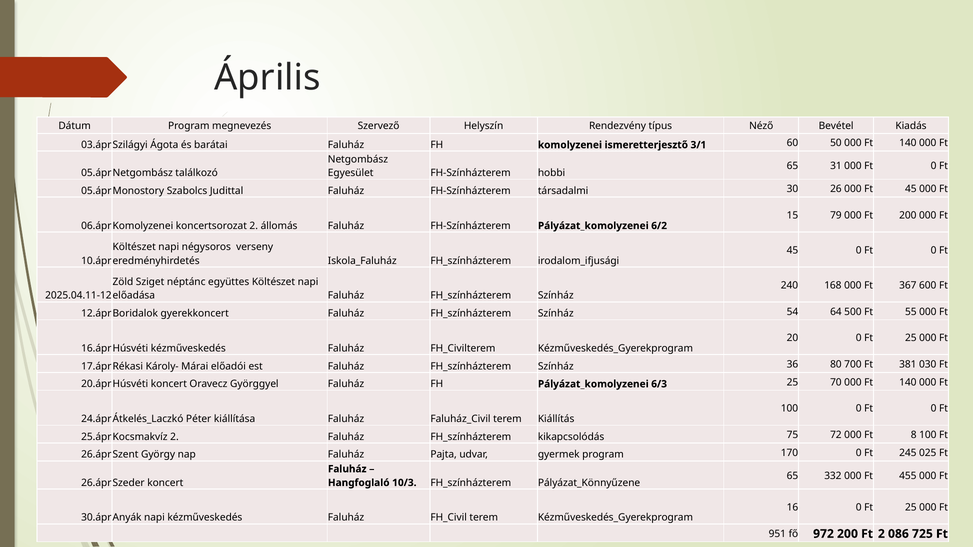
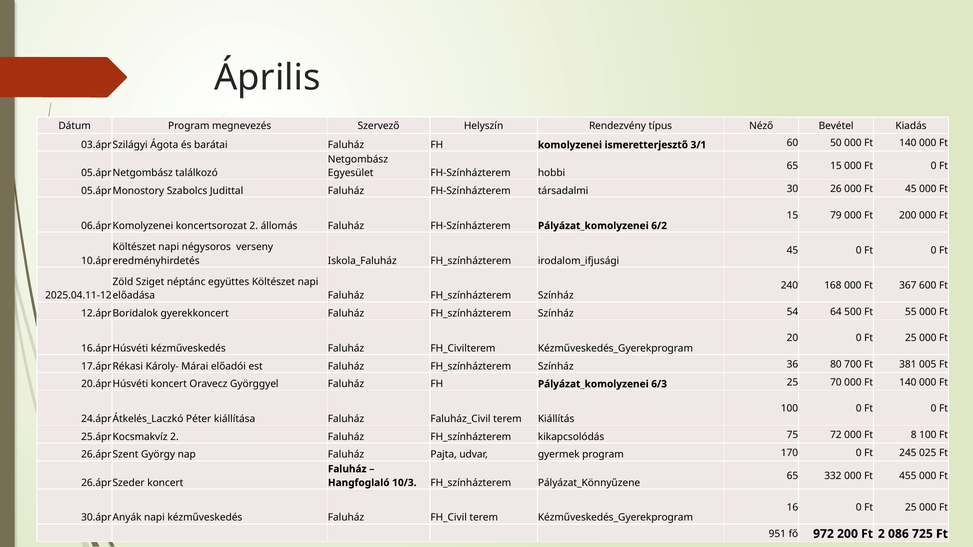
65 31: 31 -> 15 (836, 166)
030: 030 -> 005 (928, 365)
